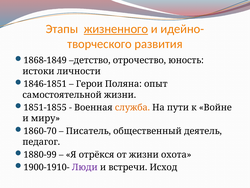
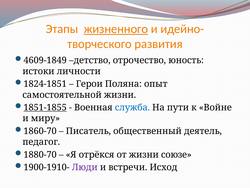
1868-1849: 1868-1849 -> 4609-1849 (45, 60)
1846-1851: 1846-1851 -> 1824-1851 (45, 84)
1851-1855 underline: none -> present (45, 107)
служба colour: orange -> blue (132, 107)
1880-99: 1880-99 -> 1880-70 (40, 154)
охота: охота -> союзе (176, 154)
